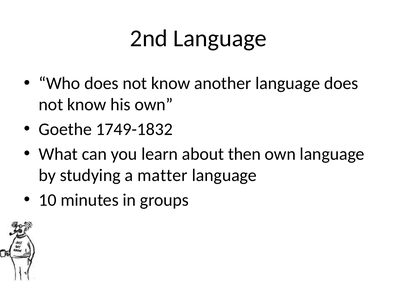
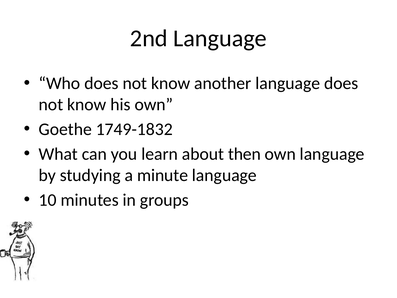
matter: matter -> minute (163, 175)
